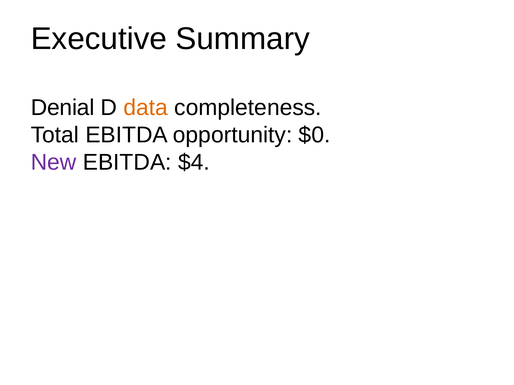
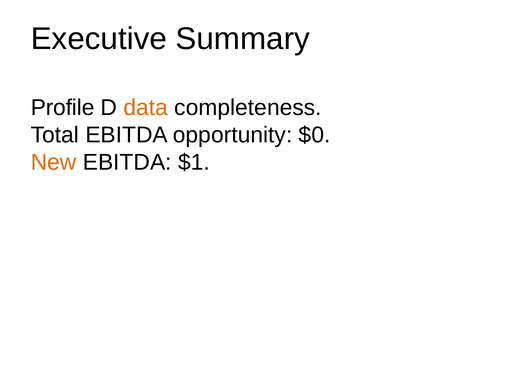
Denial: Denial -> Profile (63, 108)
New colour: purple -> orange (54, 163)
$4: $4 -> $1 (194, 163)
